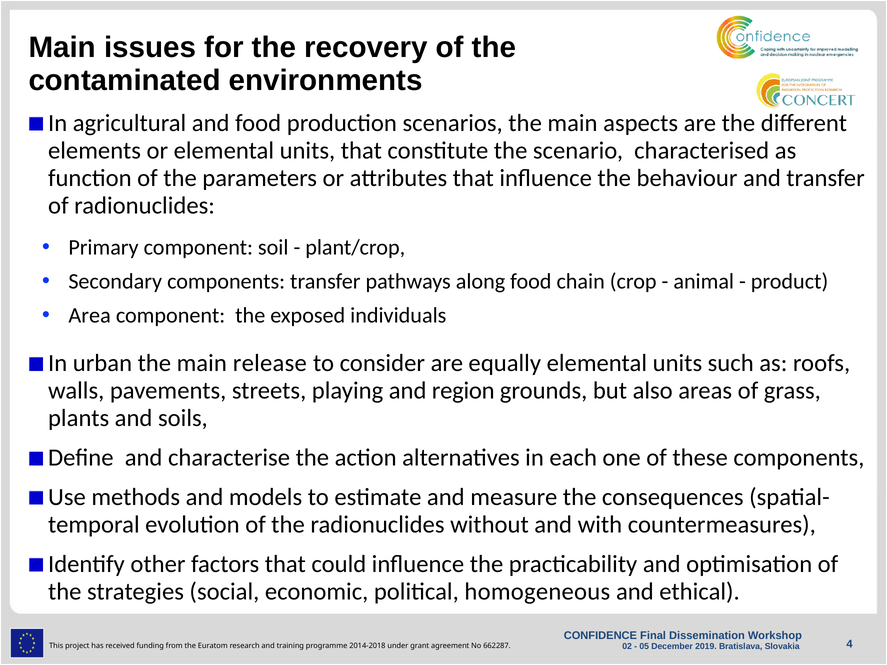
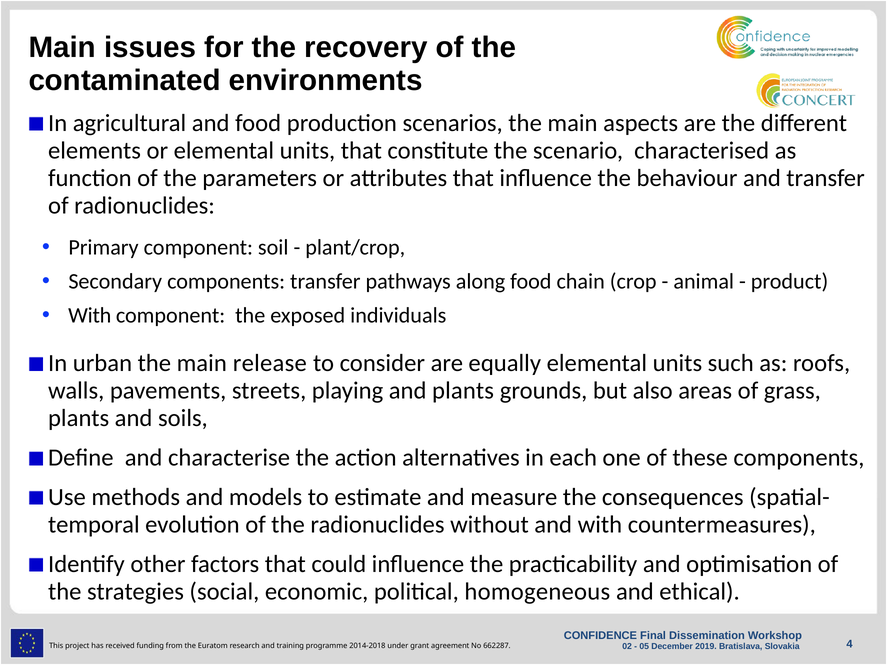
Area: Area -> With (90, 316)
and region: region -> plants (463, 391)
